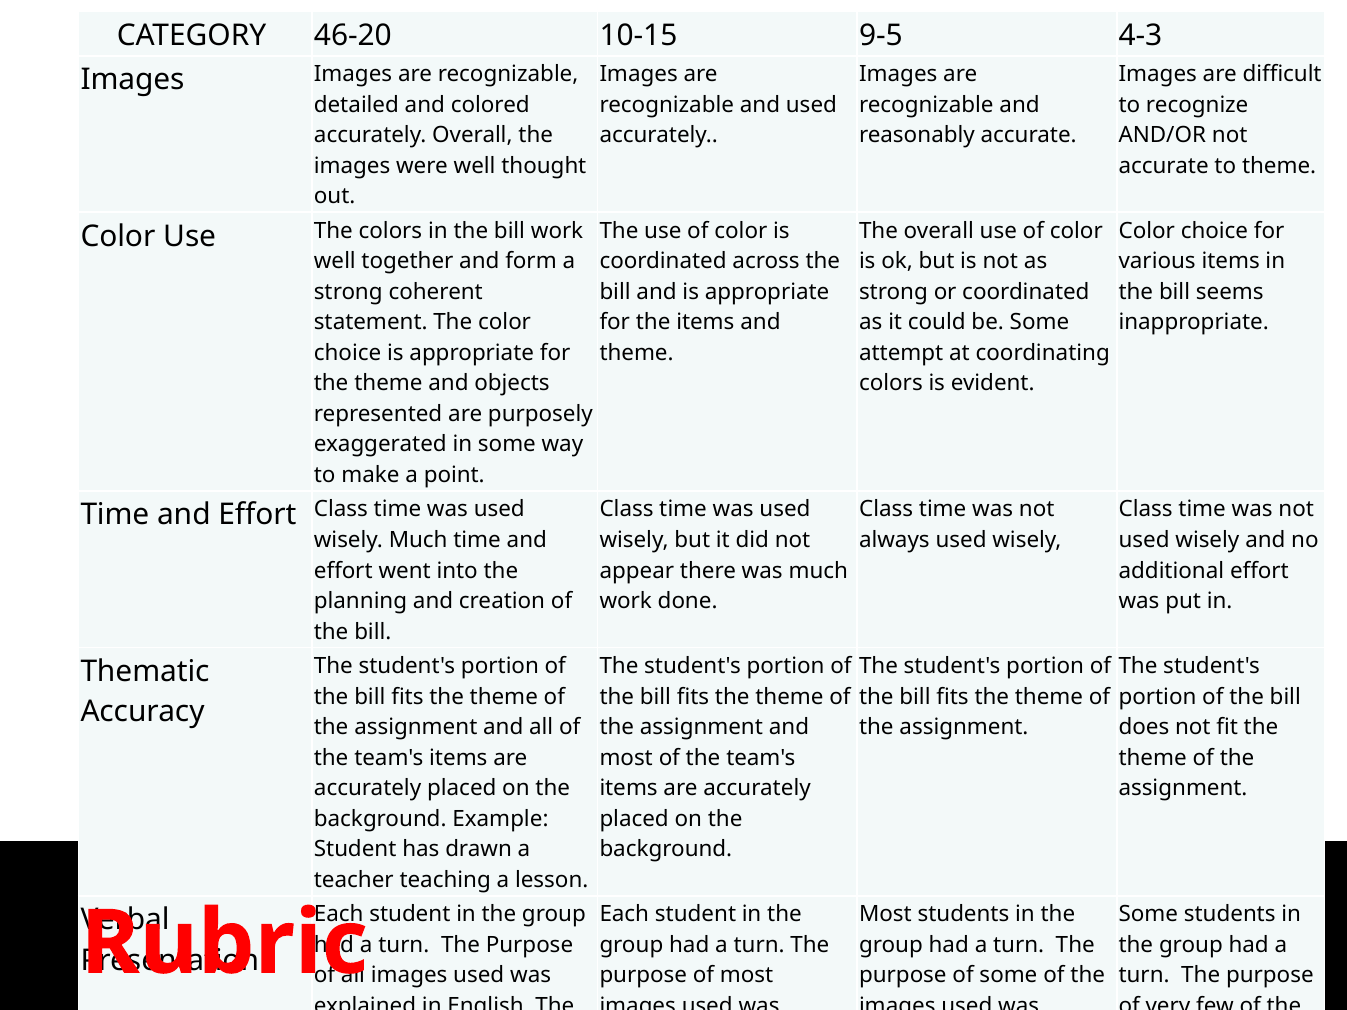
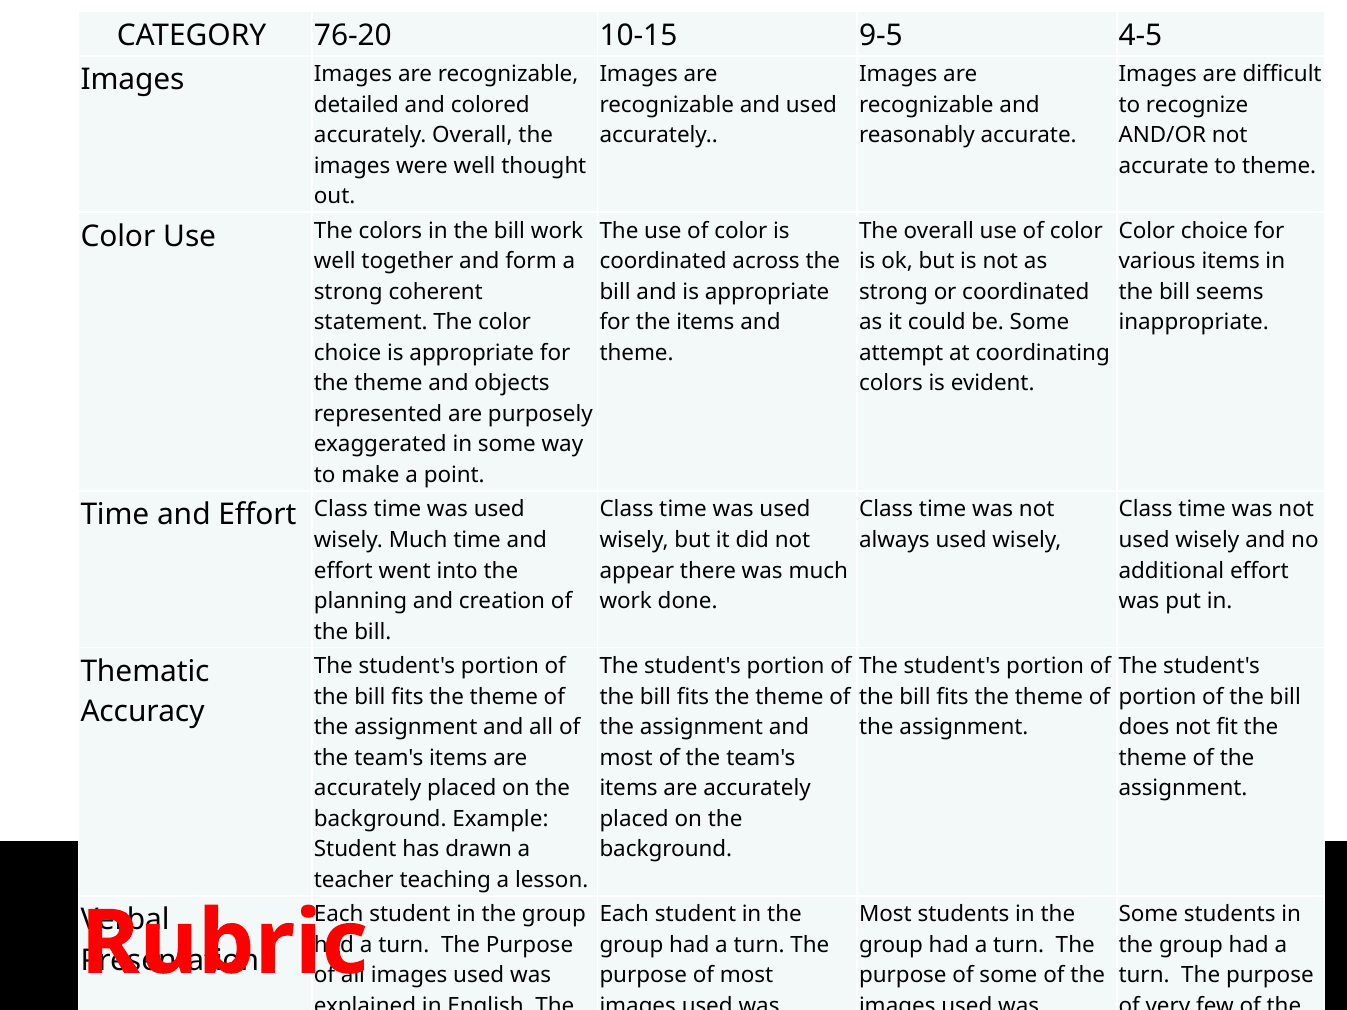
46-20: 46-20 -> 76-20 (353, 35)
4-3: 4-3 -> 4-5 (1140, 35)
